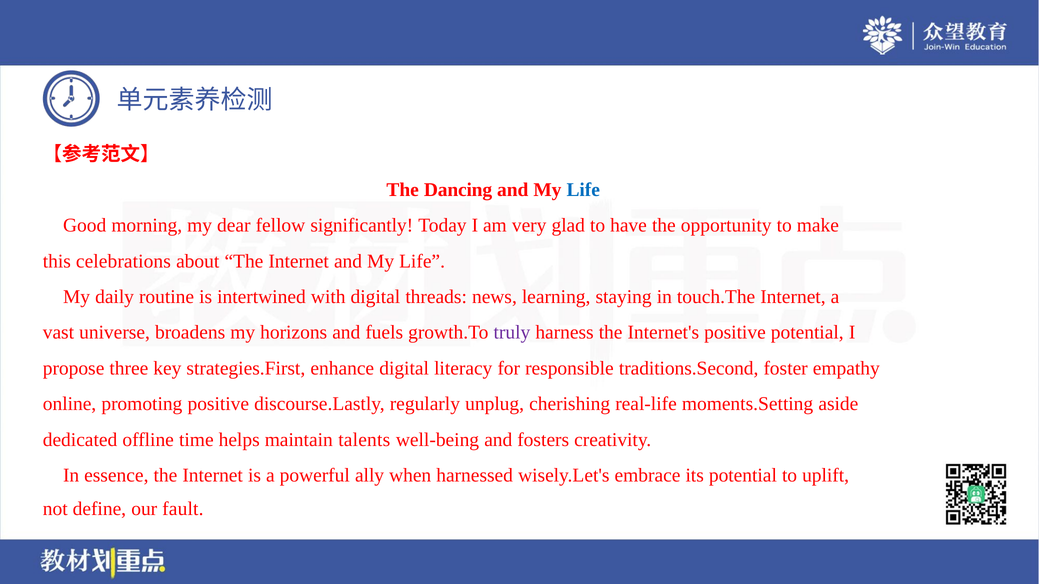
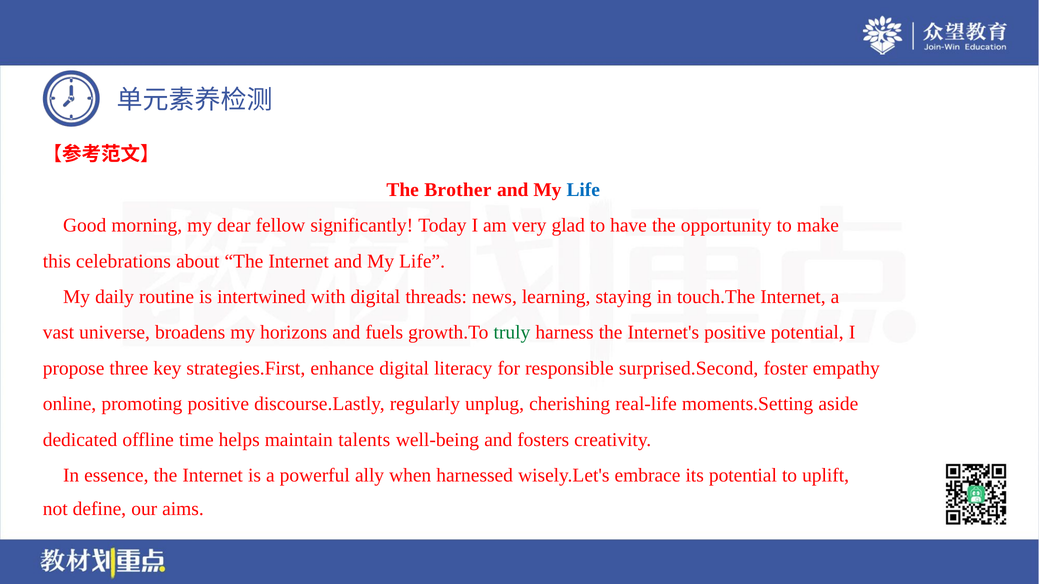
Dancing: Dancing -> Brother (458, 190)
truly colour: purple -> green (512, 333)
traditions.Second: traditions.Second -> surprised.Second (689, 368)
fault: fault -> aims (183, 509)
